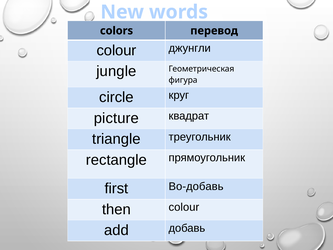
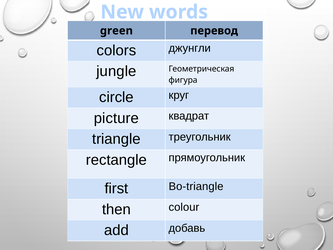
colors: colors -> green (116, 31)
colour: colour -> colors (116, 50)
Во-добавь: Во-добавь -> Во-triangle (196, 186)
